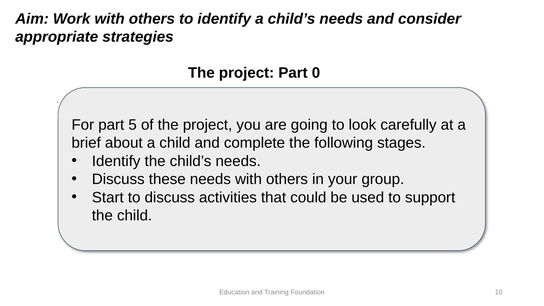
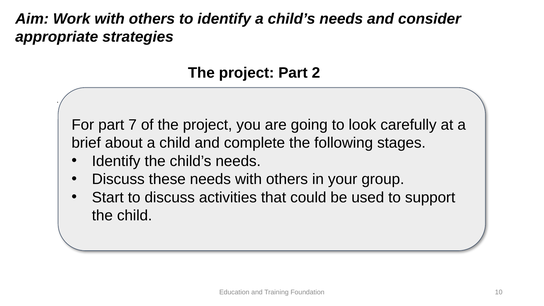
0: 0 -> 2 (316, 73)
5: 5 -> 7 (133, 125)
